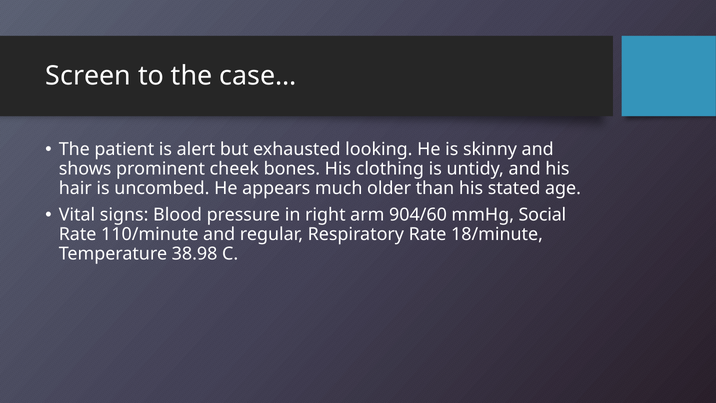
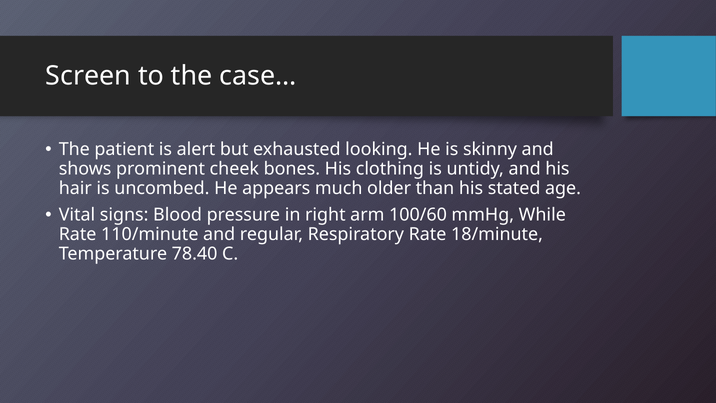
904/60: 904/60 -> 100/60 (418, 215)
Social: Social -> While (542, 215)
38.98: 38.98 -> 78.40 (195, 254)
